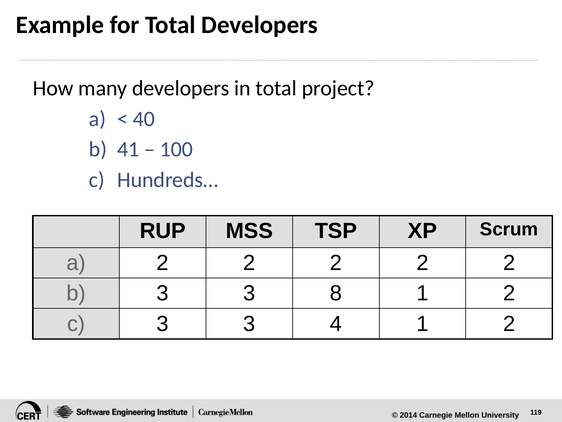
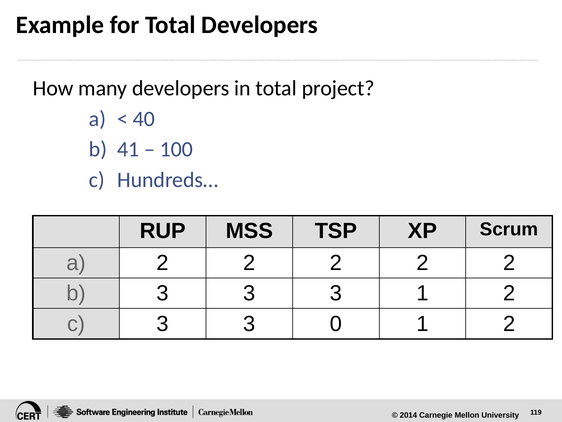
3 3 8: 8 -> 3 (336, 293)
4: 4 -> 0 (336, 323)
